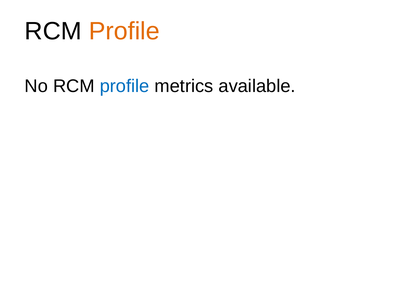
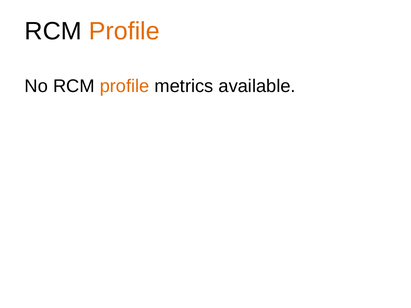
profile colour: blue -> orange (125, 86)
